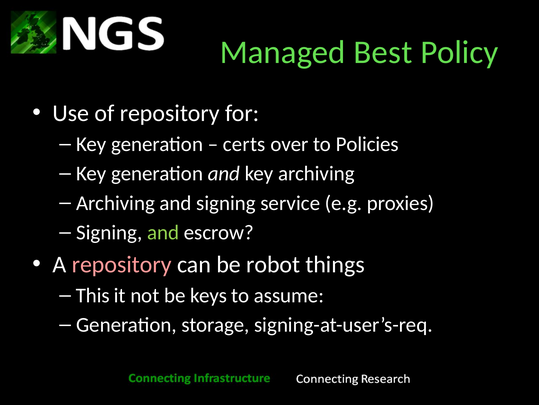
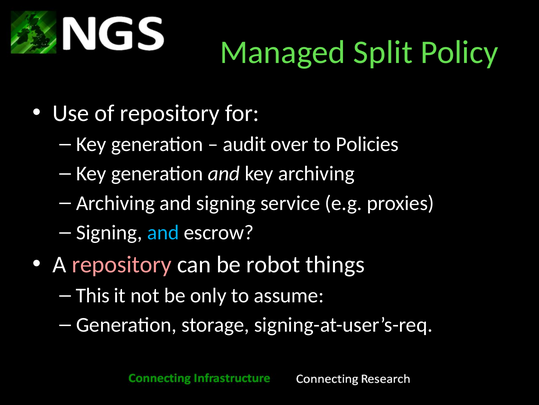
Best: Best -> Split (383, 52)
certs: certs -> audit (244, 144)
and colour: light green -> light blue (163, 232)
keys: keys -> only (208, 295)
